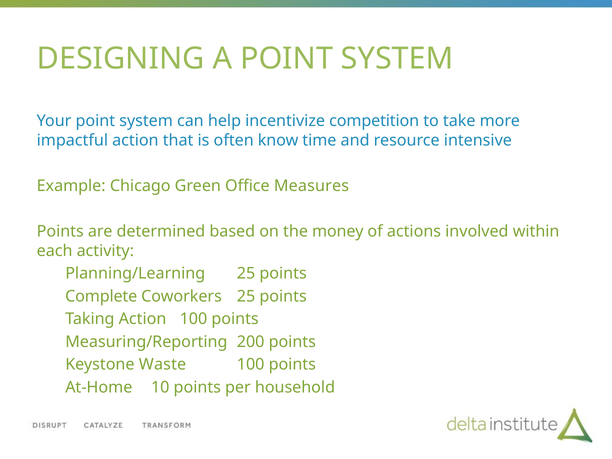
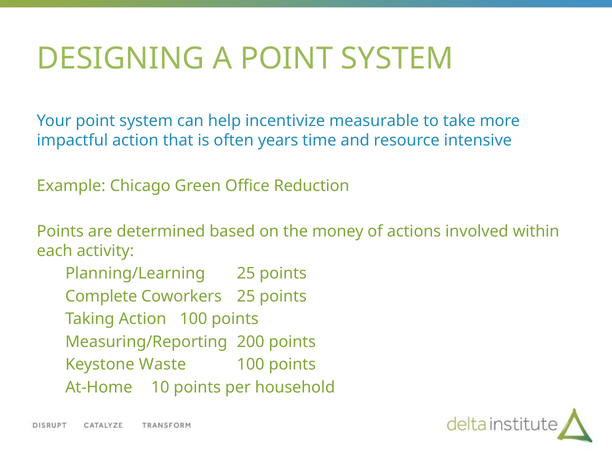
competition: competition -> measurable (374, 121)
know: know -> years (278, 140)
Measures: Measures -> Reduction (312, 186)
